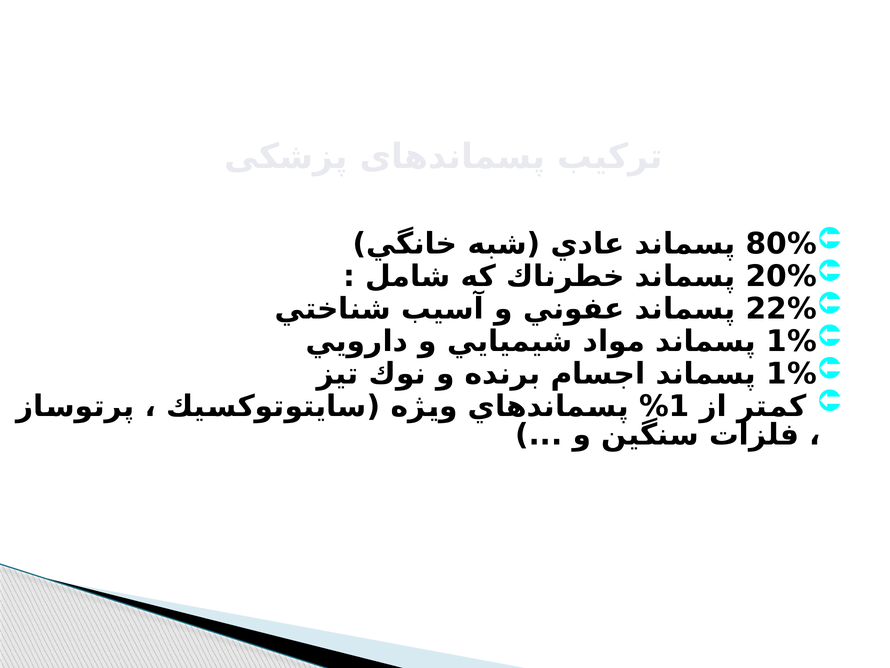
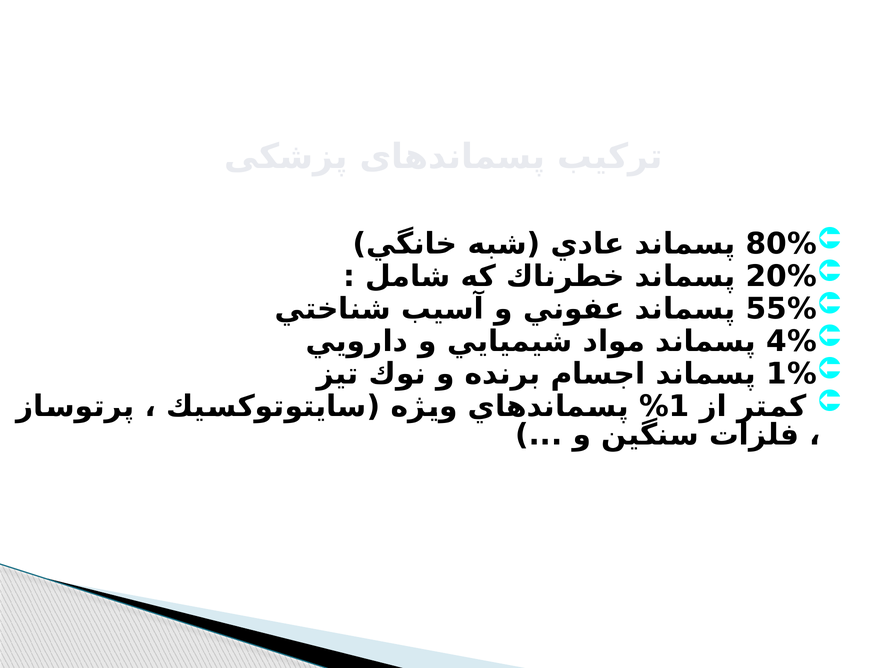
22%: 22% -> 55% (781, 309)
1%: 1% -> 4% (792, 341)
